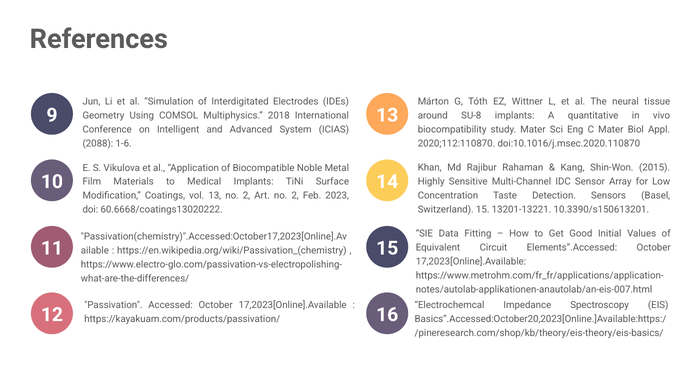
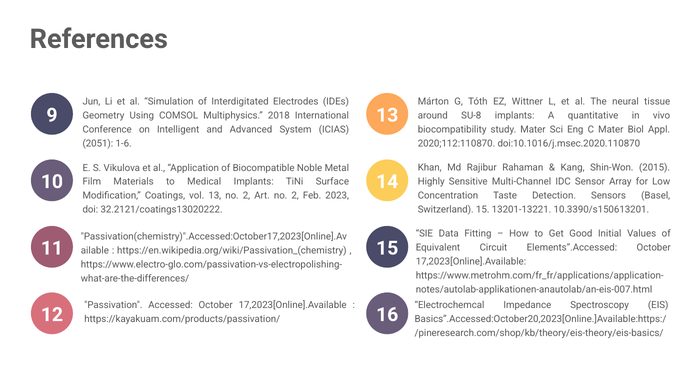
2088: 2088 -> 2051 (98, 144)
60.6668/coatings13020222: 60.6668/coatings13020222 -> 32.2121/coatings13020222 (162, 210)
